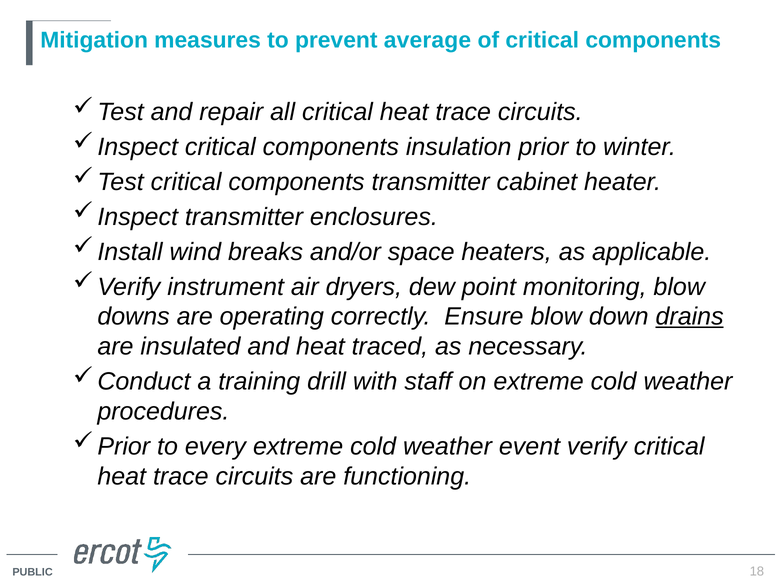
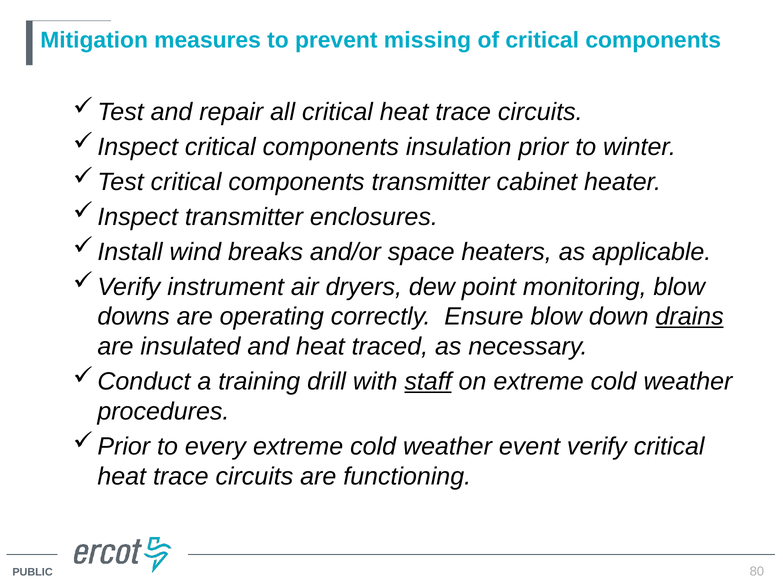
average: average -> missing (427, 40)
staff underline: none -> present (428, 382)
18: 18 -> 80 (757, 572)
